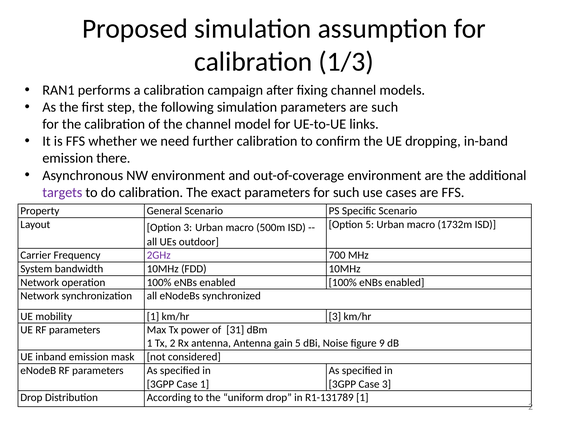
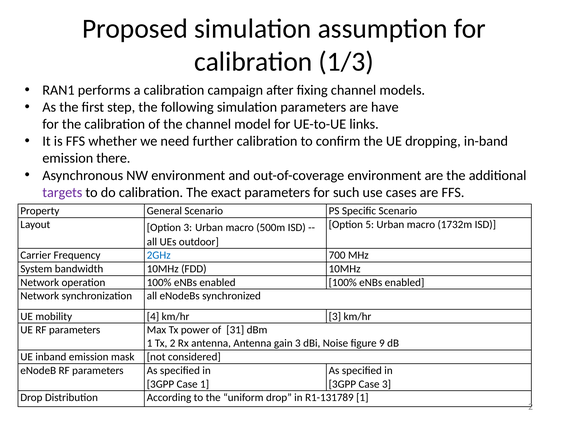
are such: such -> have (385, 107)
2GHz colour: purple -> blue (159, 255)
mobility 1: 1 -> 4 (153, 316)
gain 5: 5 -> 3 (298, 343)
